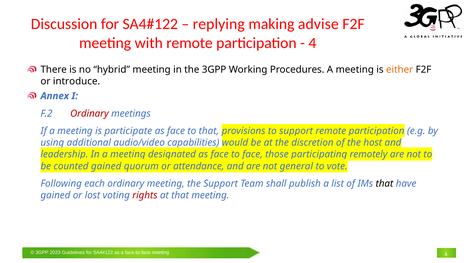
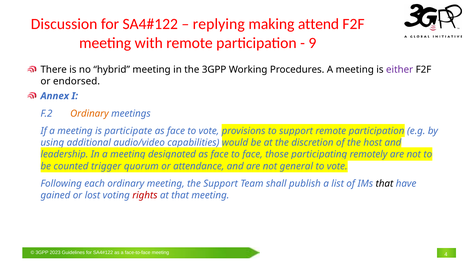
advise: advise -> attend (318, 24)
4: 4 -> 9 (312, 43)
either colour: orange -> purple (400, 70)
introduce: introduce -> endorsed (77, 81)
Ordinary colour: red -> orange (89, 113)
face to that: that -> vote (209, 131)
counted gained: gained -> trigger (106, 166)
